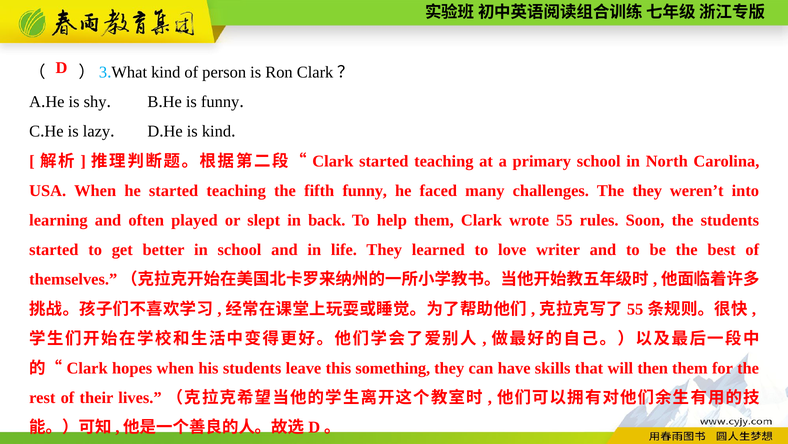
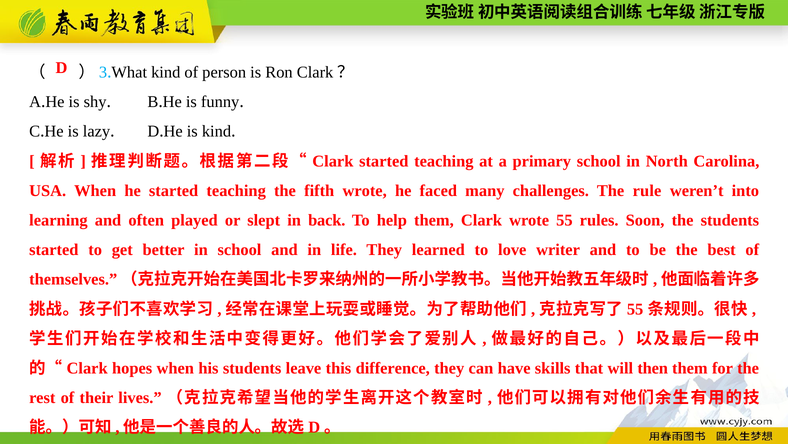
fifth funny: funny -> wrote (365, 190)
The they: they -> rule (647, 190)
something: something -> difference (393, 368)
